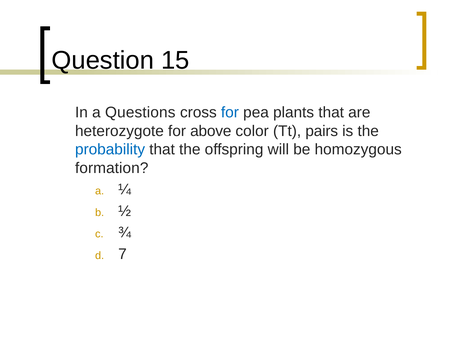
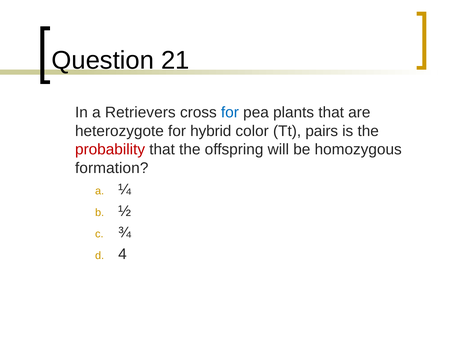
15: 15 -> 21 (175, 60)
Questions: Questions -> Retrievers (140, 112)
above: above -> hybrid (211, 131)
probability colour: blue -> red (110, 149)
7: 7 -> 4 (122, 254)
